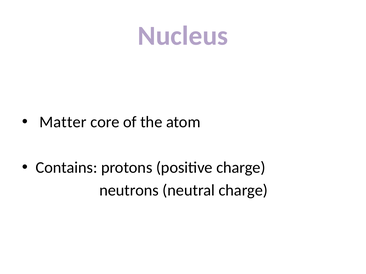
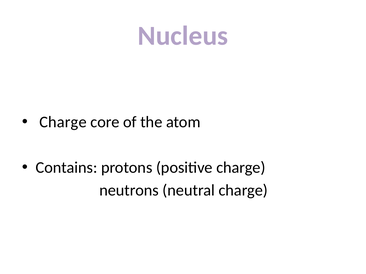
Matter: Matter -> Charge (63, 122)
